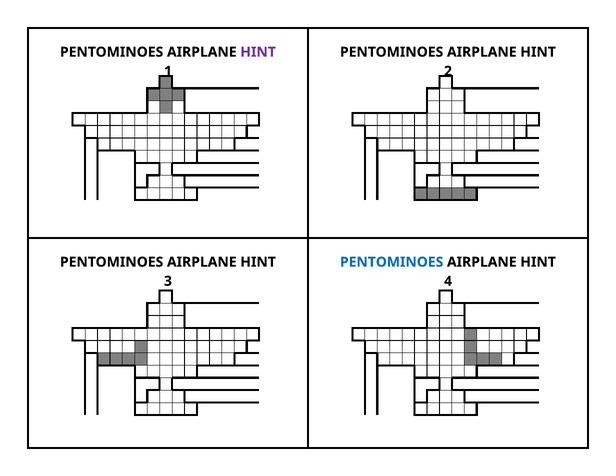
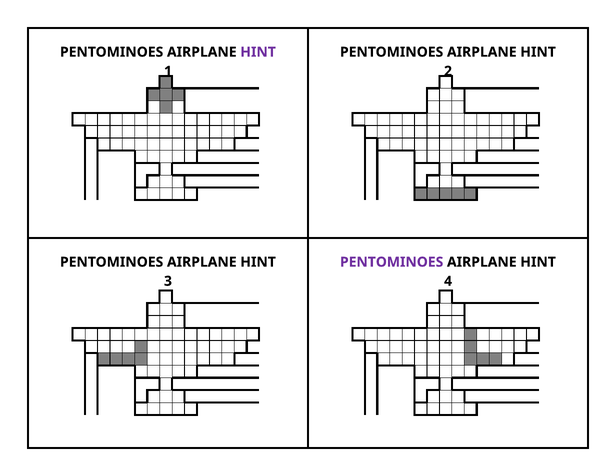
PENTOMINOES colour: blue -> purple (392, 262)
